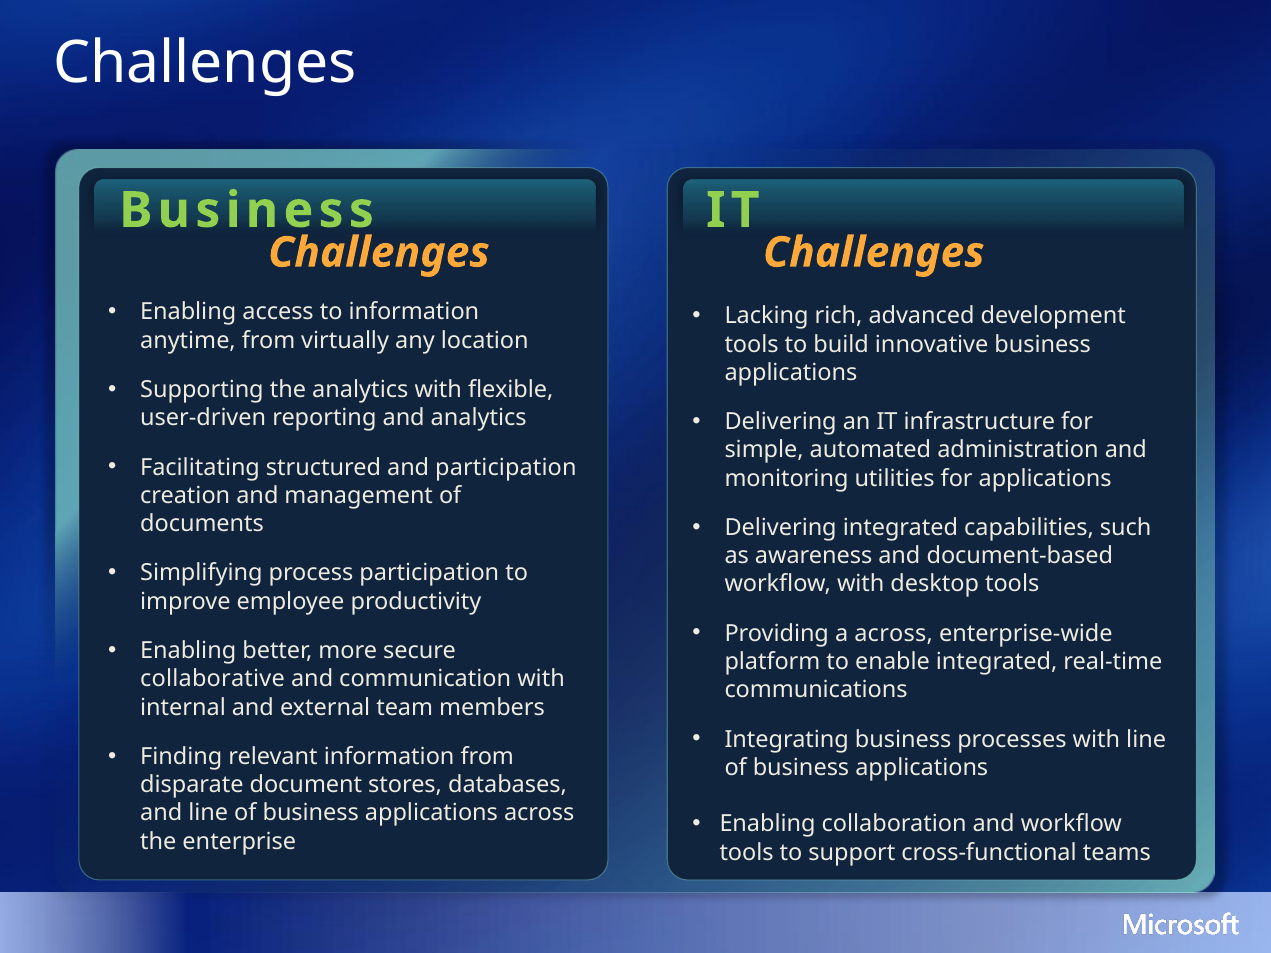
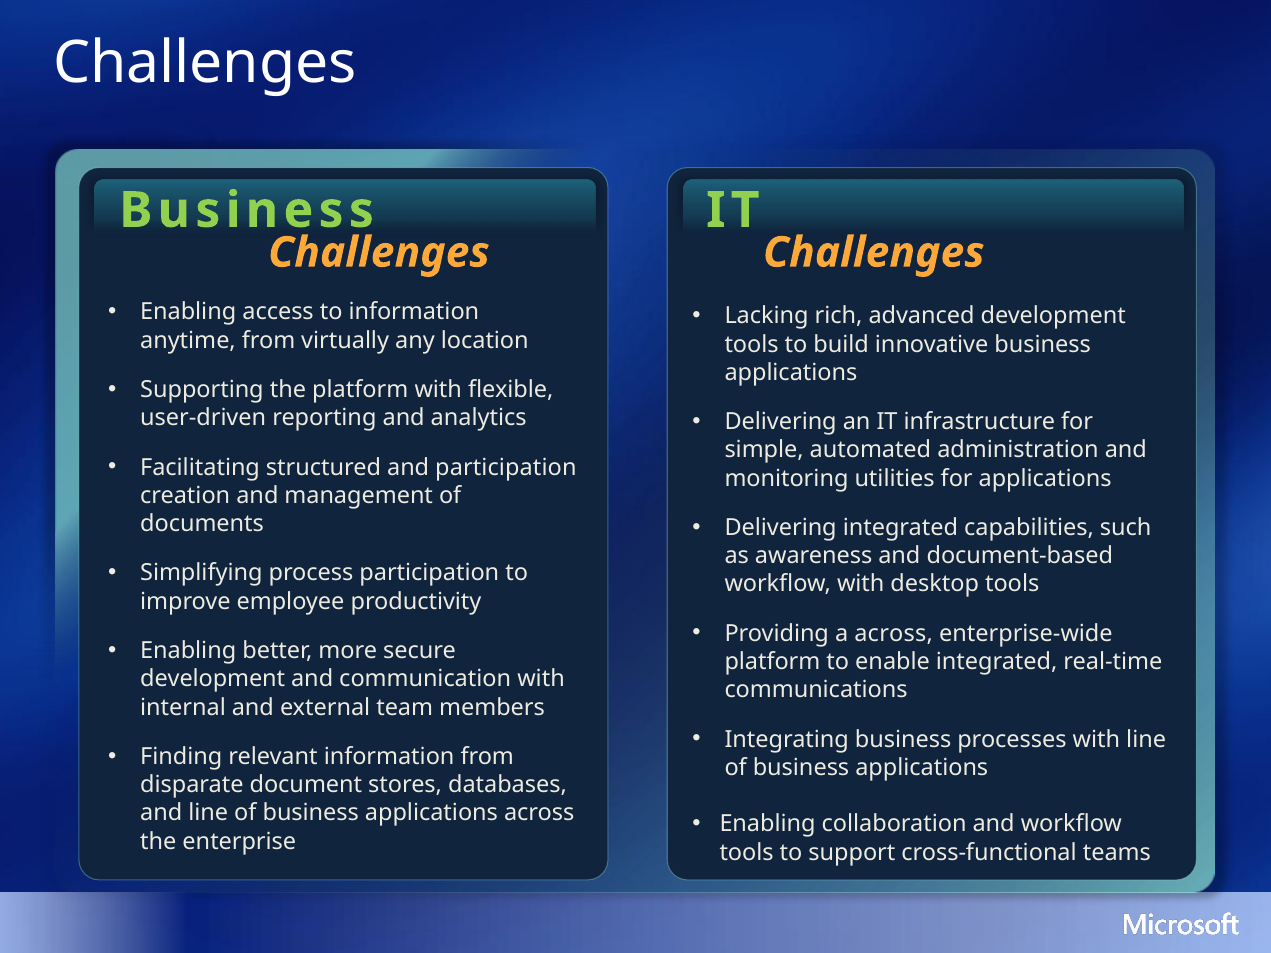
the analytics: analytics -> platform (360, 390)
collaborative: collaborative -> development (213, 679)
